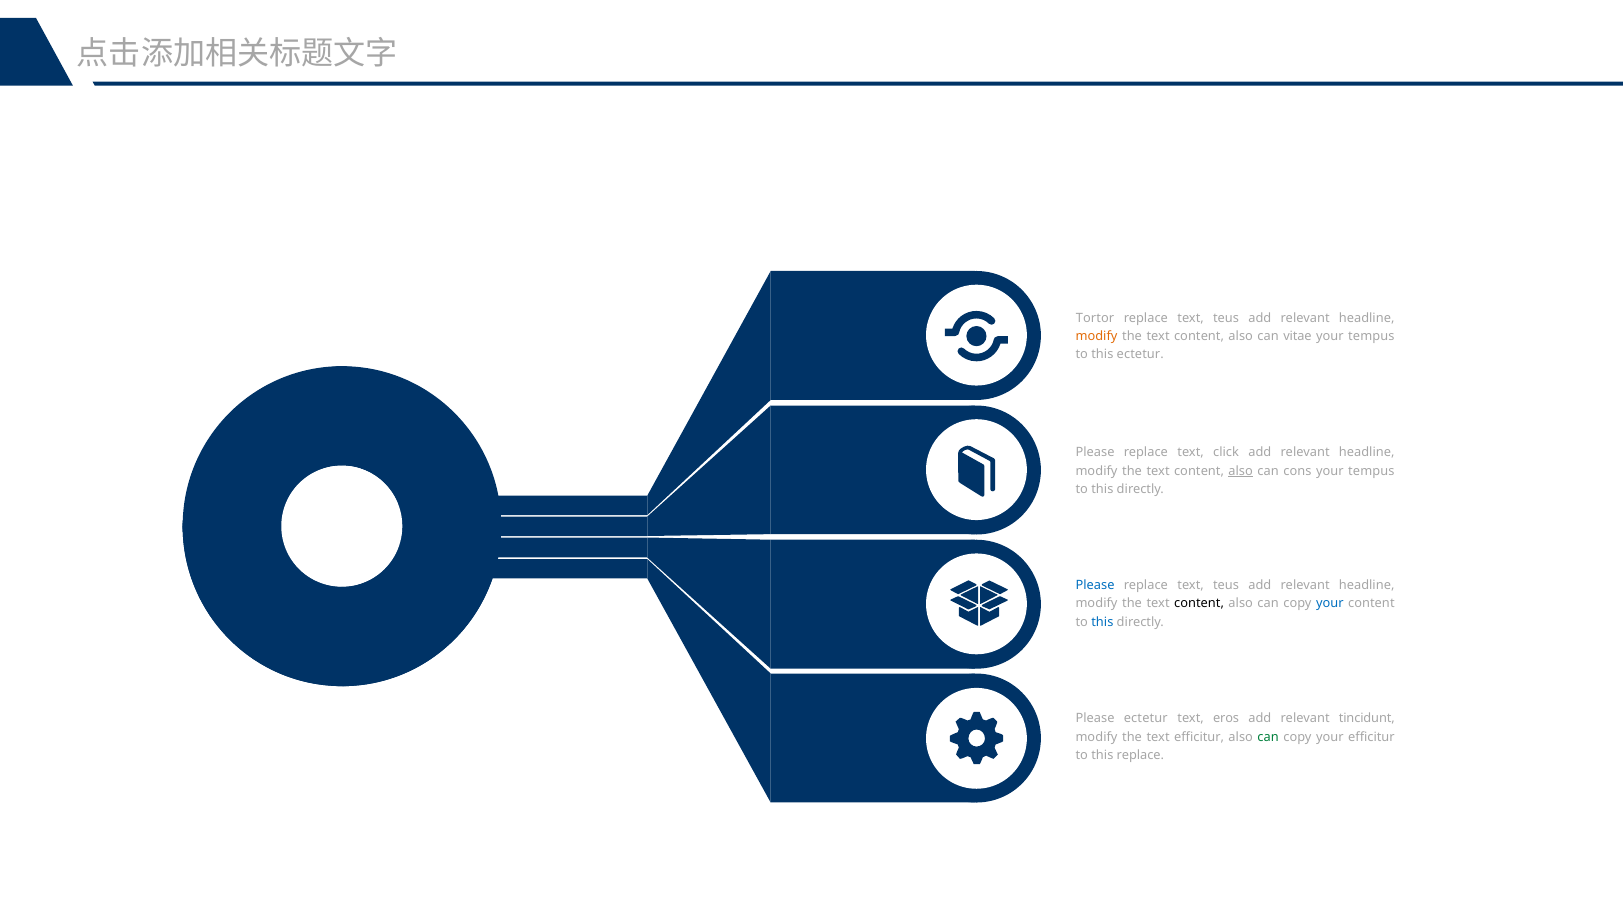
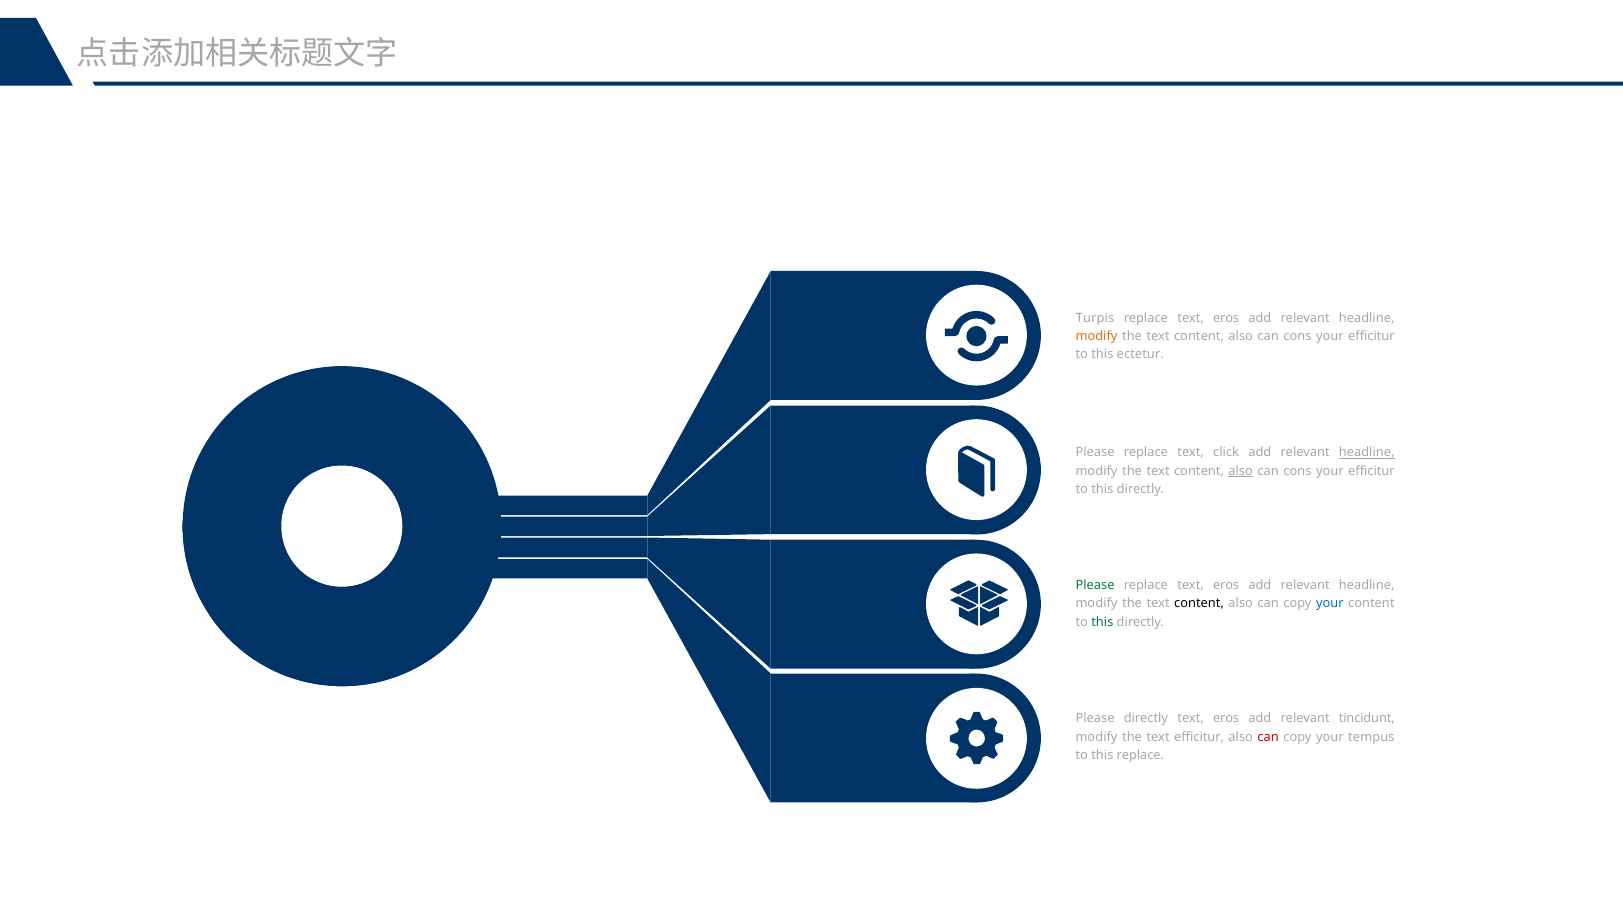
Tortor: Tortor -> Turpis (1095, 318)
teus: teus -> eros (1226, 318)
vitae: vitae -> cons (1297, 336)
tempus: tempus -> efficitur (1371, 336)
headline underline: none -> present (1367, 452)
tempus: tempus -> efficitur (1371, 471)
Please colour: blue -> green (1095, 585)
teus: teus -> eros (1226, 585)
this colour: blue -> green (1102, 622)
Please ectetur: ectetur -> directly (1146, 718)
can colour: green -> red (1268, 737)
your efficitur: efficitur -> tempus (1371, 737)
